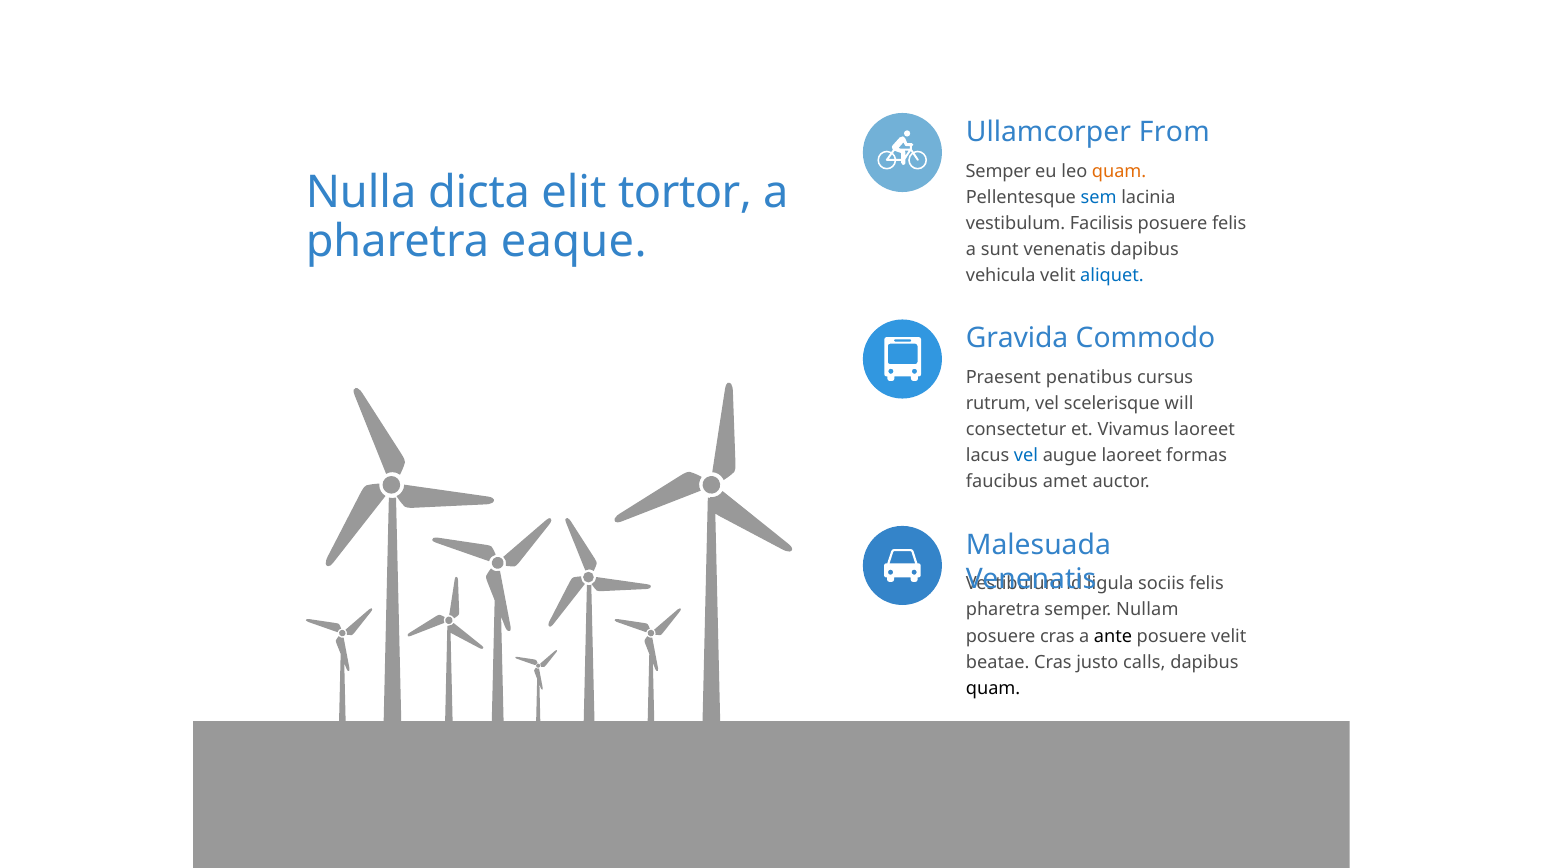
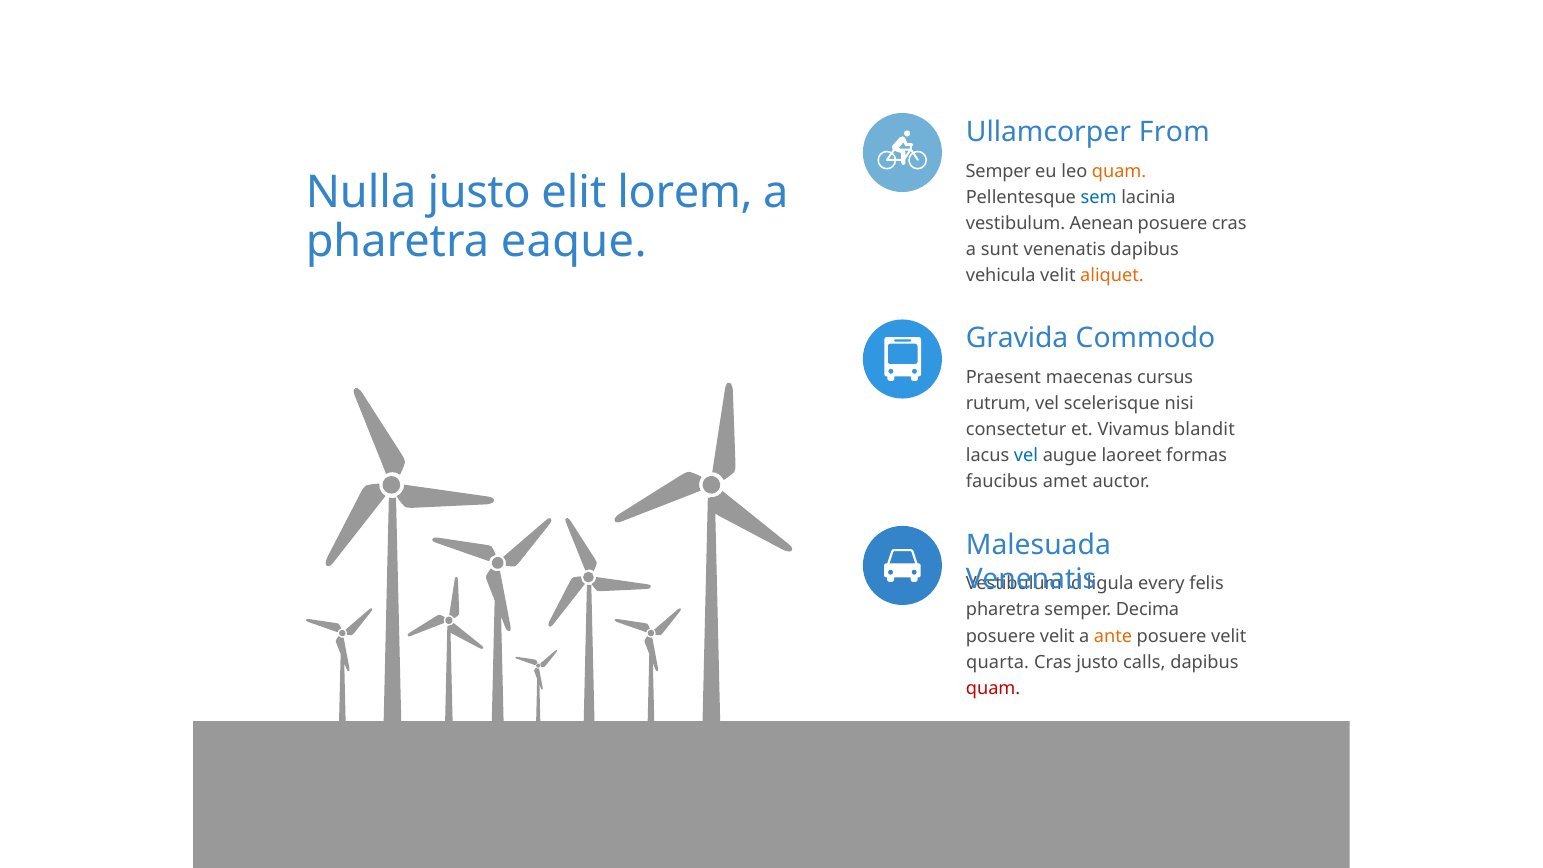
Nulla dicta: dicta -> justo (479, 192)
tortor: tortor -> lorem (685, 192)
Facilisis: Facilisis -> Aenean (1102, 223)
posuere felis: felis -> cras (1229, 223)
aliquet colour: blue -> orange (1112, 275)
penatibus: penatibus -> maecenas (1089, 377)
will: will -> nisi (1179, 403)
Vivamus laoreet: laoreet -> blandit (1204, 429)
sociis: sociis -> every (1161, 584)
Nullam: Nullam -> Decima (1148, 610)
cras: cras -> velit (1057, 636)
ante colour: black -> orange (1113, 636)
beatae: beatae -> quarta (998, 662)
quam colour: black -> red (993, 688)
